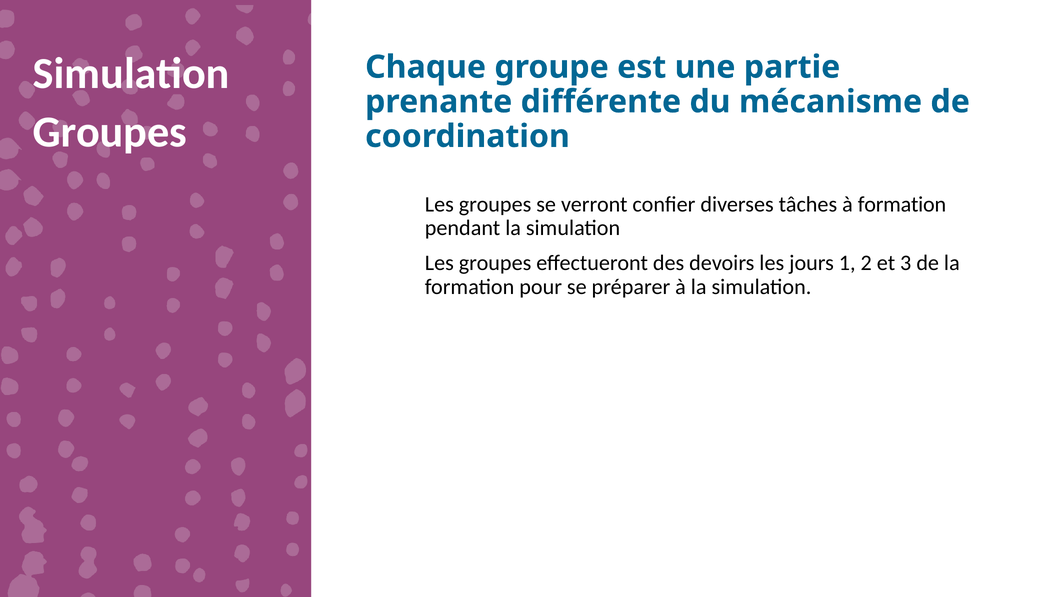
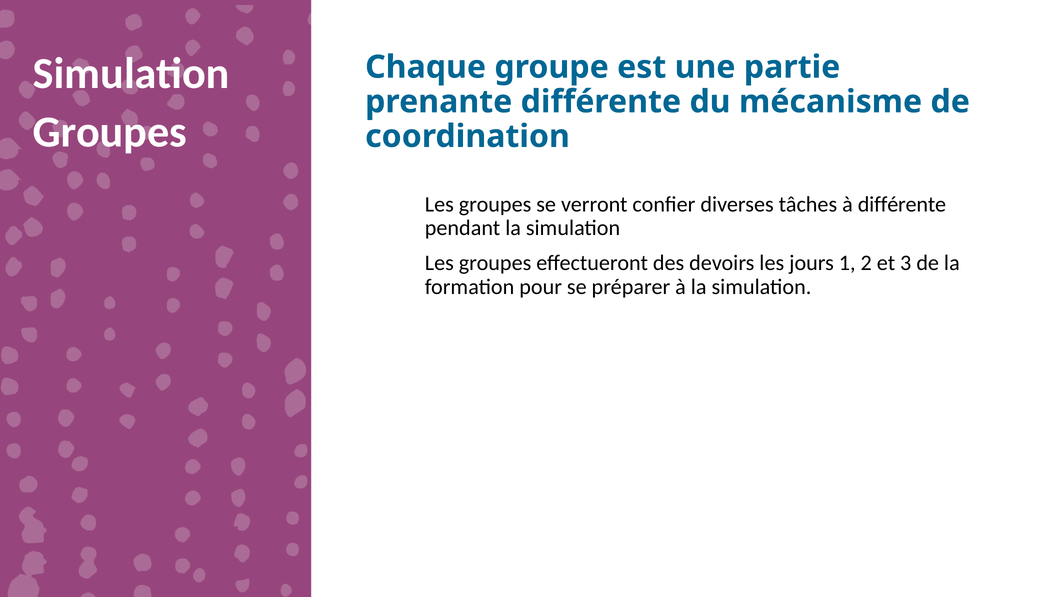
à formation: formation -> différente (902, 204)
